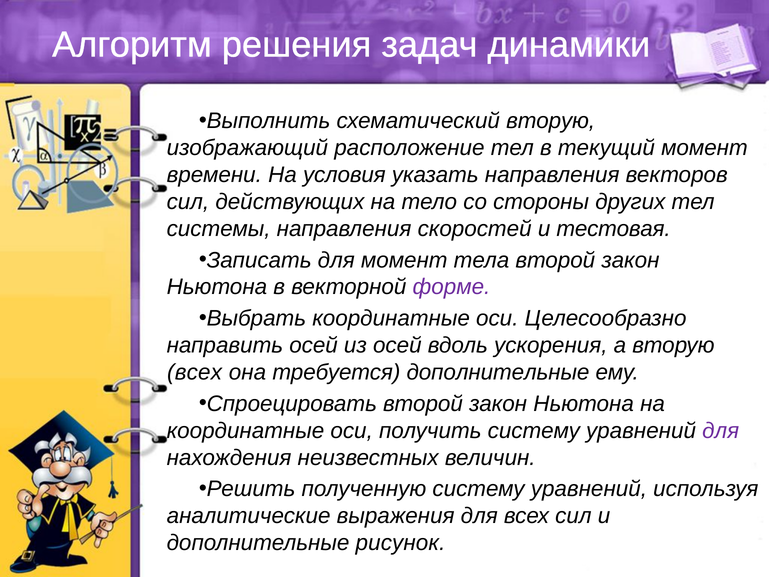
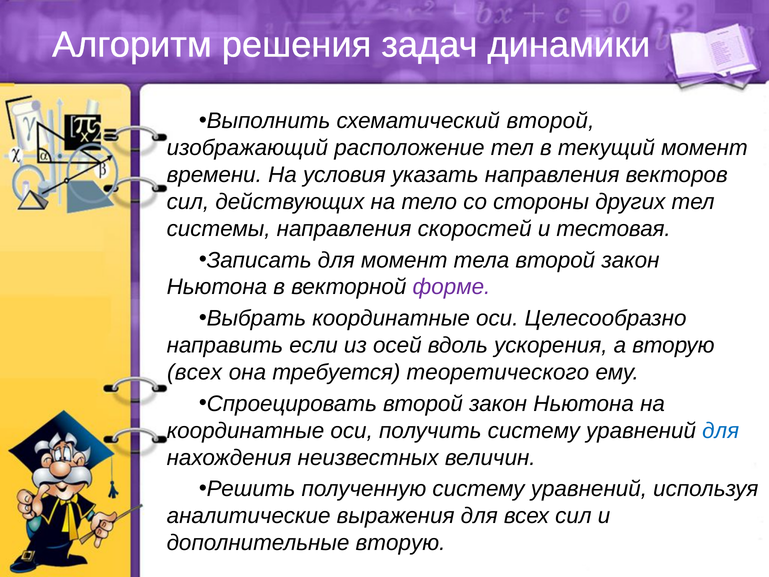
схематический вторую: вторую -> второй (550, 121)
направить осей: осей -> если (314, 345)
требуется дополнительные: дополнительные -> теоретического (498, 372)
для colour: purple -> blue (721, 431)
дополнительные рисунок: рисунок -> вторую (401, 543)
